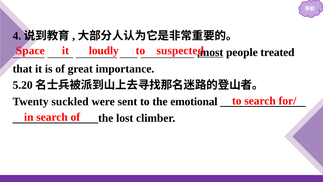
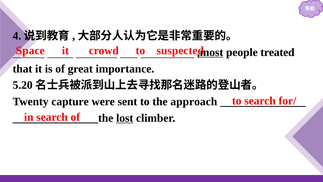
loudly: loudly -> crowd (104, 50)
suckled: suckled -> capture (70, 101)
emotional: emotional -> approach (194, 101)
lost underline: none -> present (125, 118)
